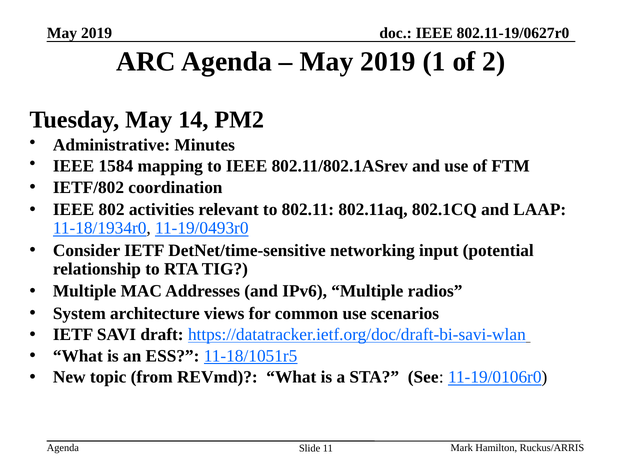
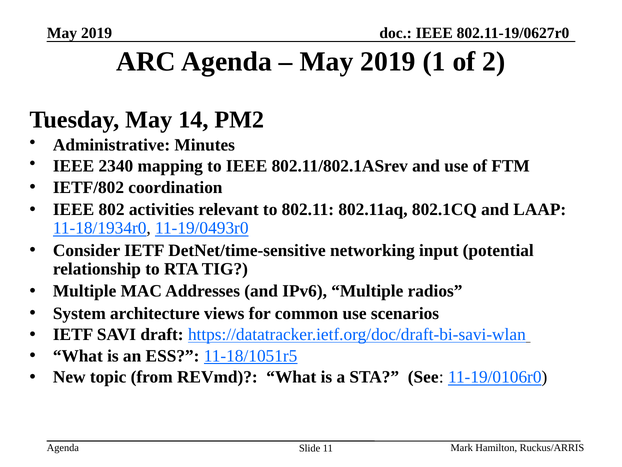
1584: 1584 -> 2340 (116, 166)
